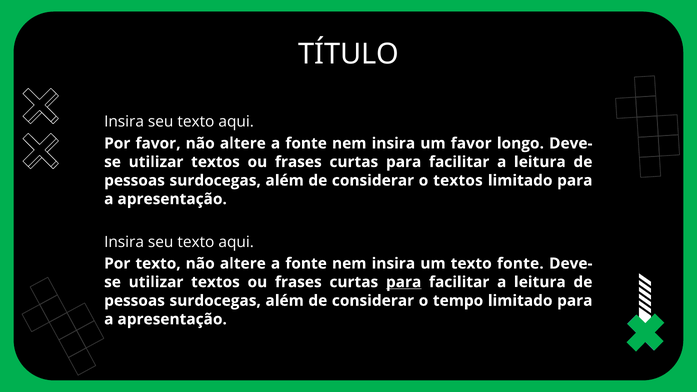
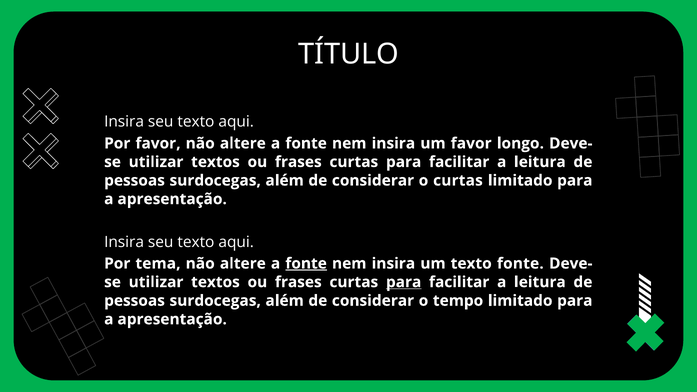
o textos: textos -> curtas (458, 181)
Por texto: texto -> tema (158, 264)
fonte underline: none -> present (306, 264)
